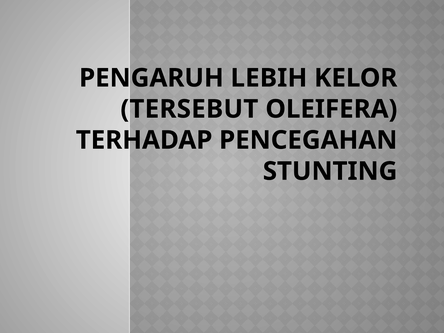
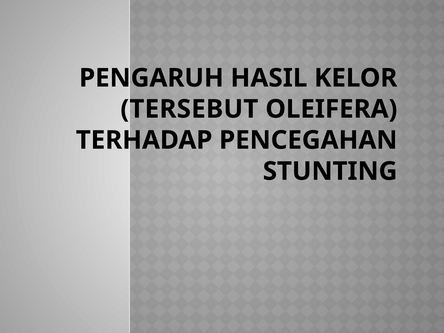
LEBIH: LEBIH -> HASIL (269, 78)
